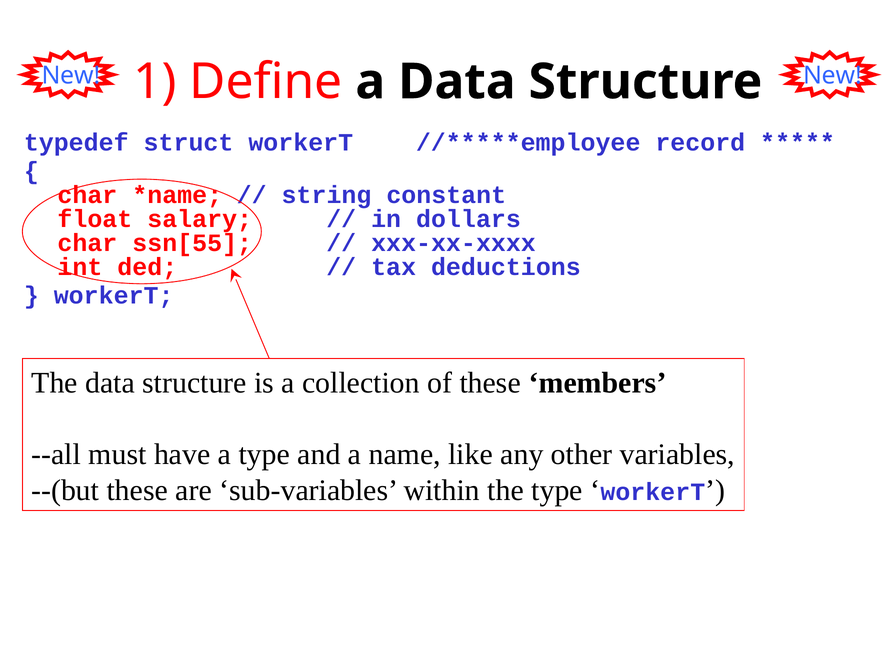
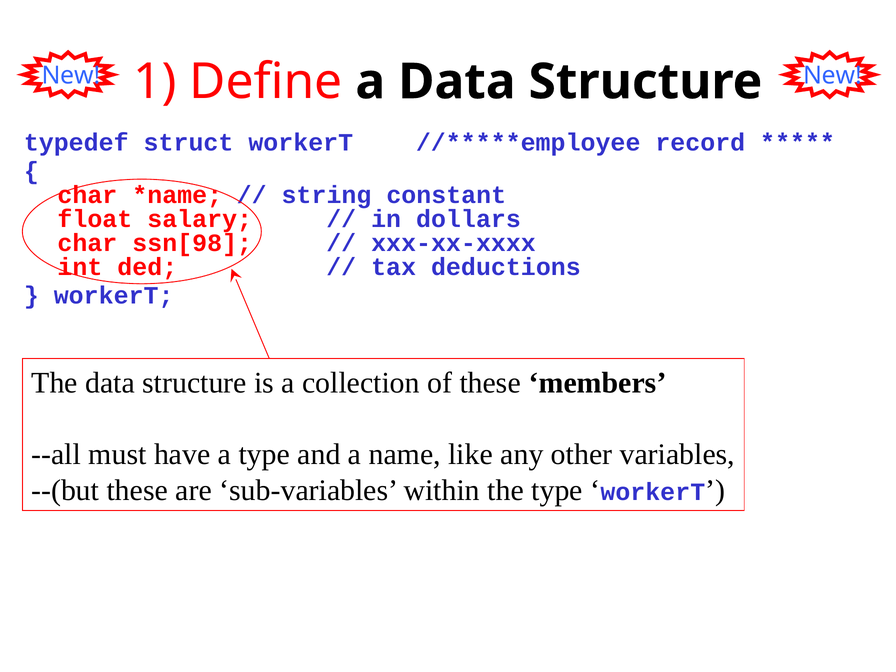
ssn[55: ssn[55 -> ssn[98 (192, 243)
